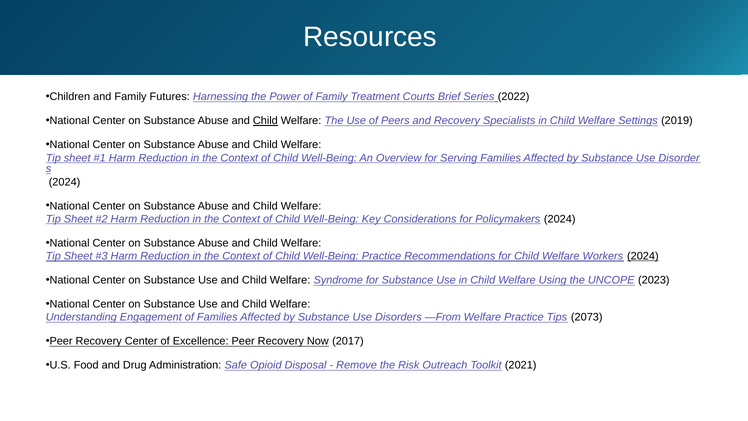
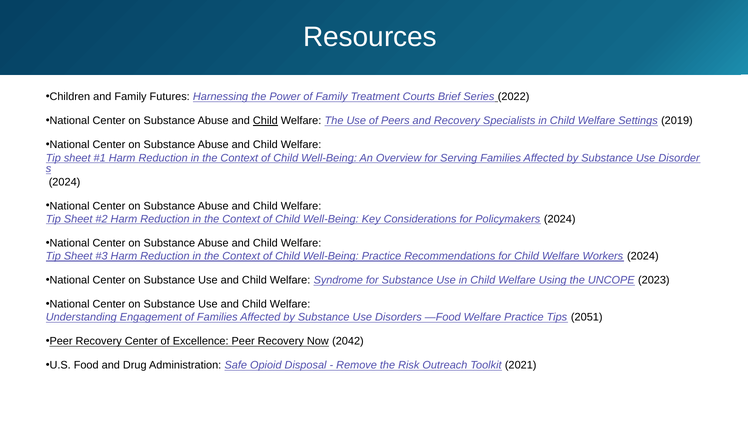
2024 underline: present -> none (643, 256)
—From: —From -> —Food (443, 317)
2073: 2073 -> 2051 (587, 317)
2017: 2017 -> 2042 (348, 341)
